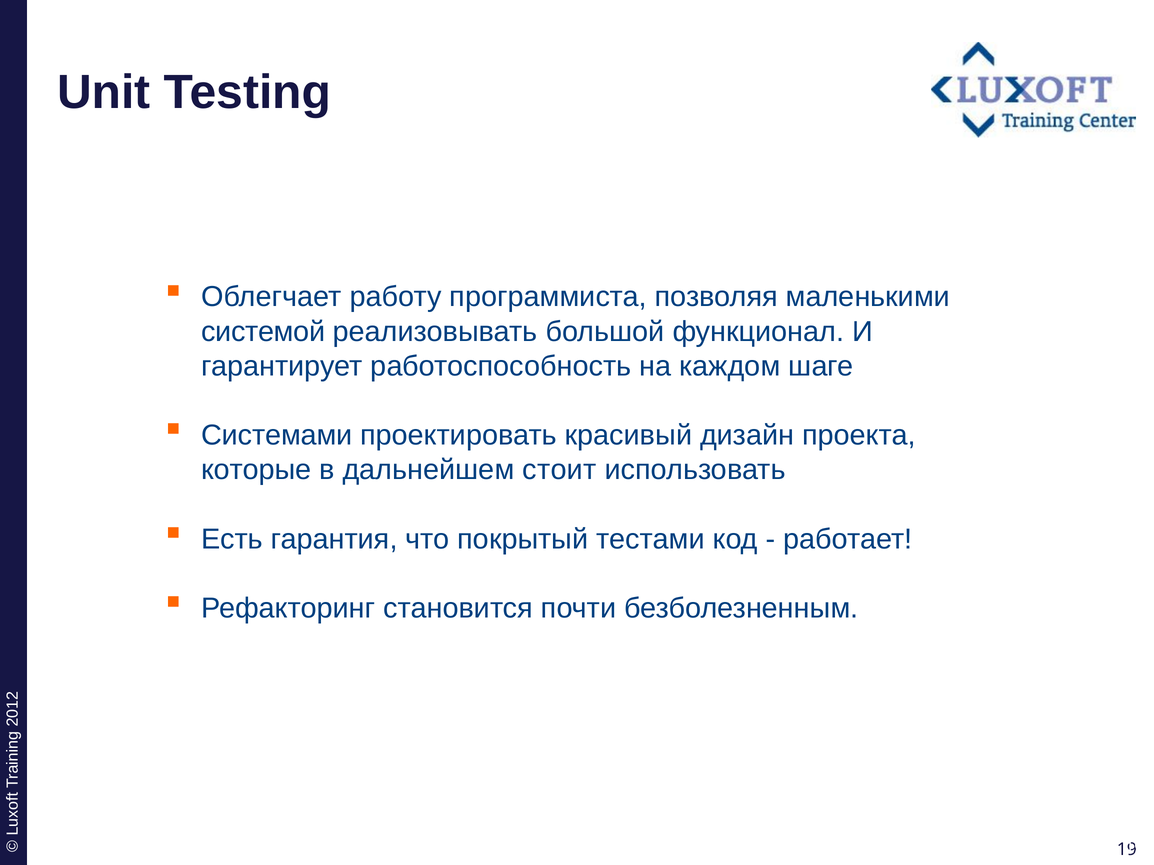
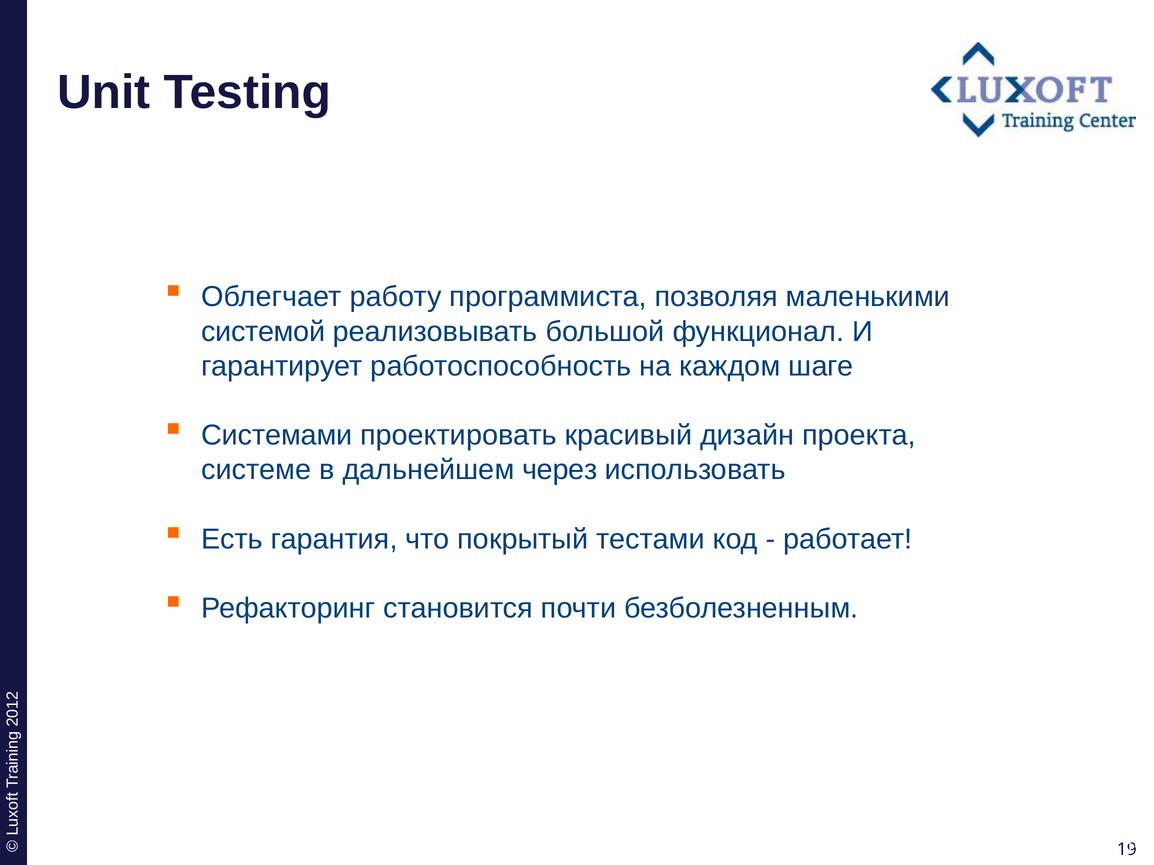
которые: которые -> системе (256, 470)
стоит: стоит -> через (560, 470)
